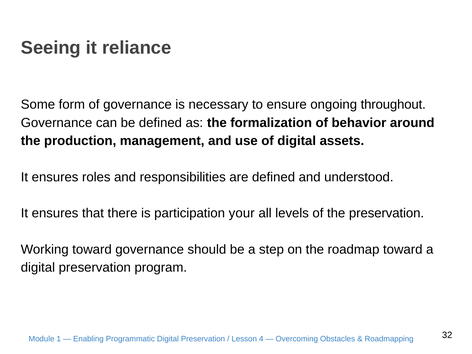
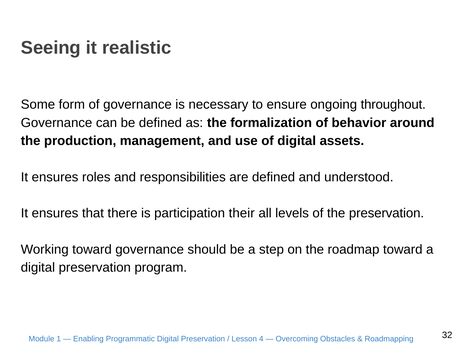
reliance: reliance -> realistic (137, 48)
your: your -> their (242, 213)
